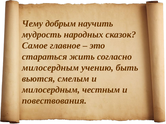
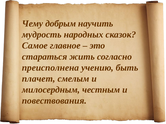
милосердным: милосердным -> преисполнена (50, 68)
вьются: вьются -> плачет (39, 79)
